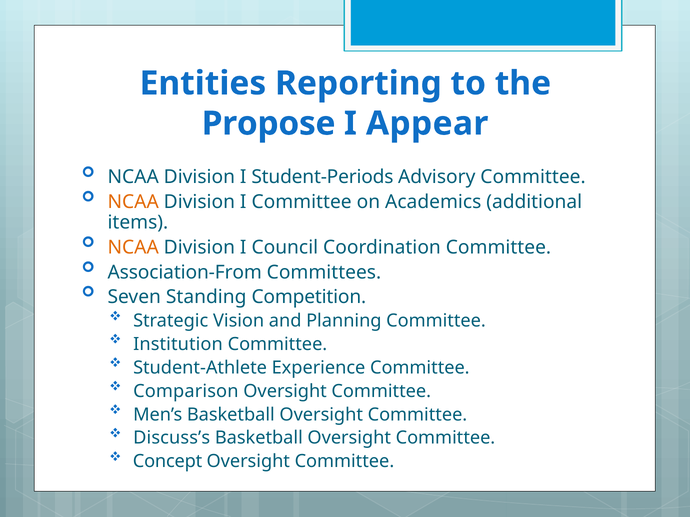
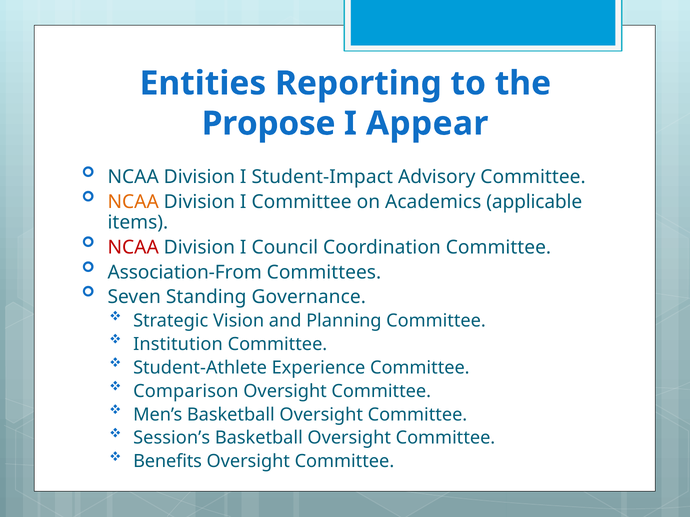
Student-Periods: Student-Periods -> Student-Impact (322, 177)
additional: additional -> applicable (534, 202)
NCAA colour: orange -> red (133, 248)
Competition: Competition -> Governance (309, 297)
Discuss’s: Discuss’s -> Session’s (172, 438)
Concept: Concept -> Benefits (168, 462)
